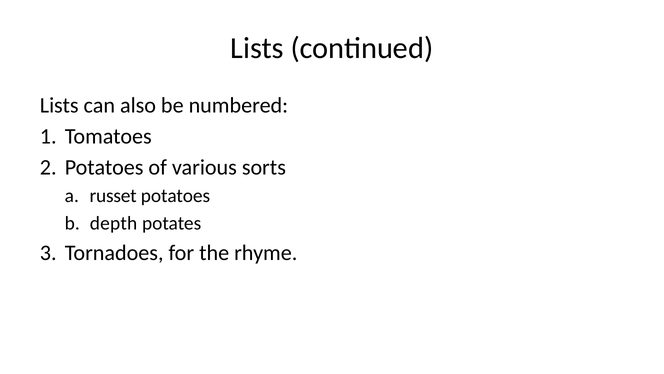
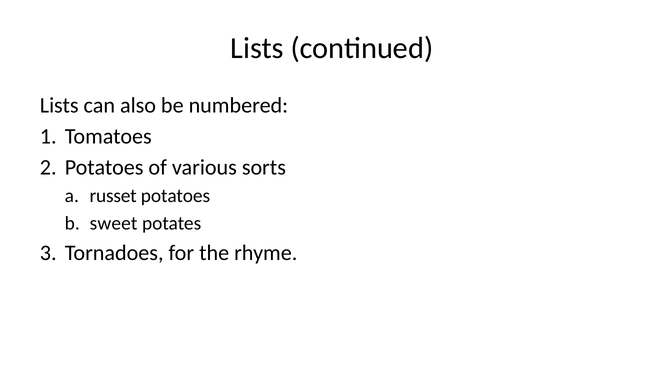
depth: depth -> sweet (114, 223)
